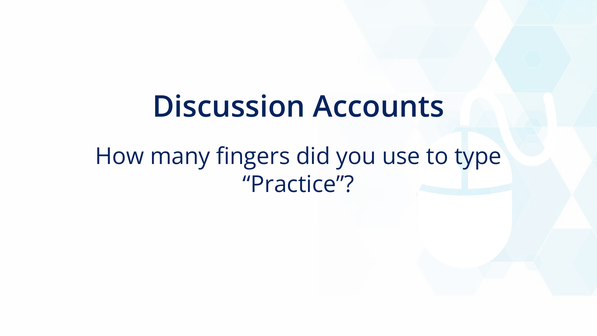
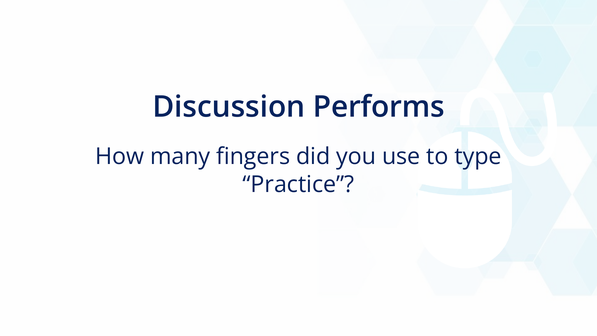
Accounts: Accounts -> Performs (379, 107)
